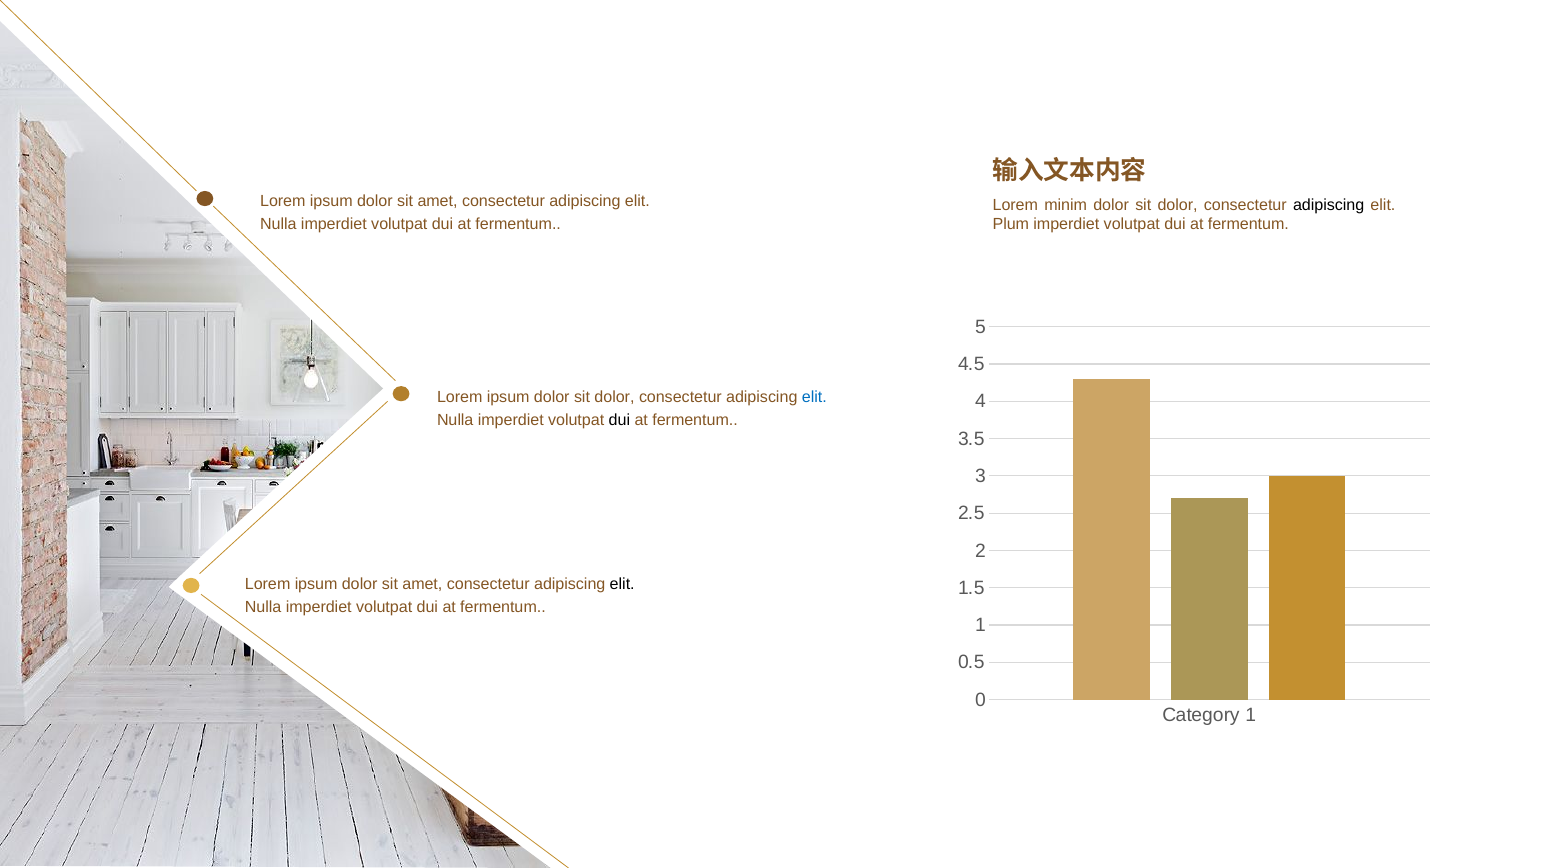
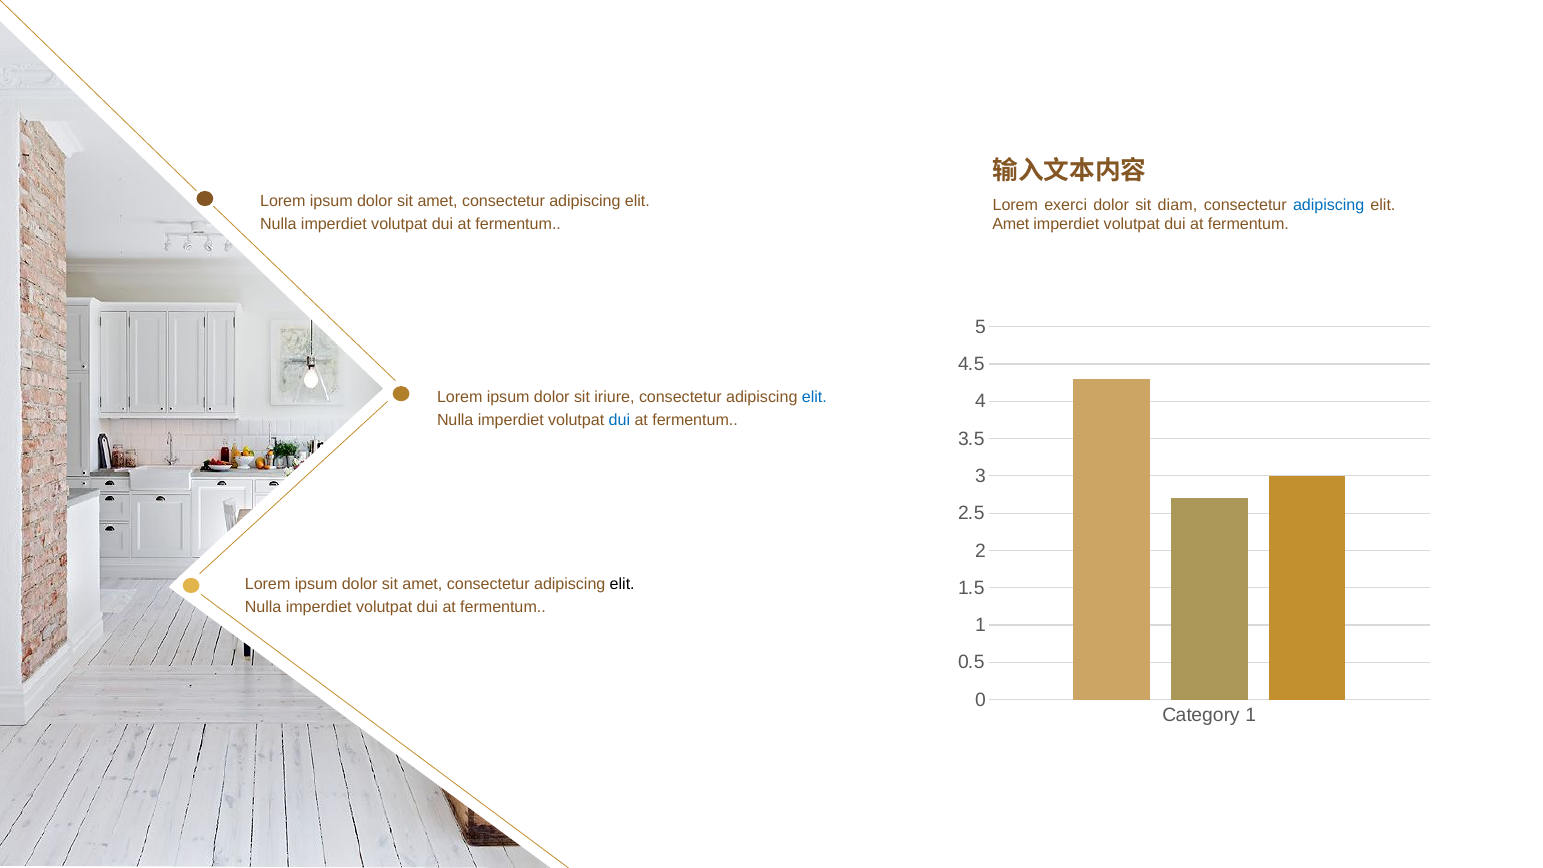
minim: minim -> exerci (1066, 205)
dolor: dolor -> diam (1177, 205)
adipiscing colour: black -> blue (1329, 205)
Plum: Plum -> Amet (1011, 224)
dolor: dolor -> iriure (614, 397)
dui colour: black -> blue (619, 420)
